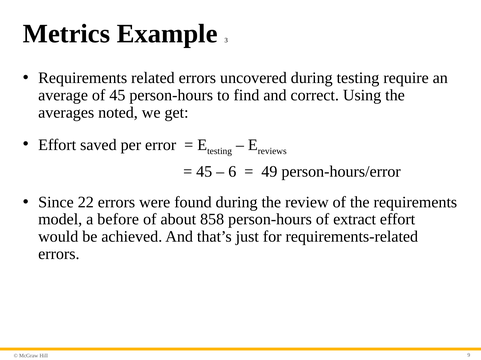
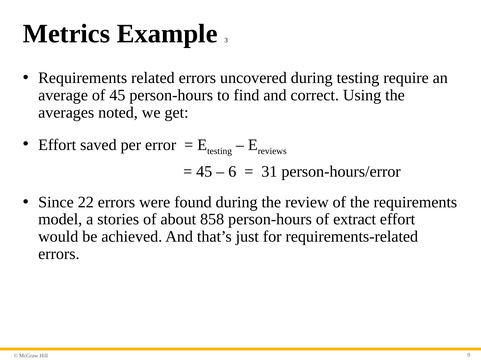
49: 49 -> 31 (269, 172)
before: before -> stories (118, 220)
